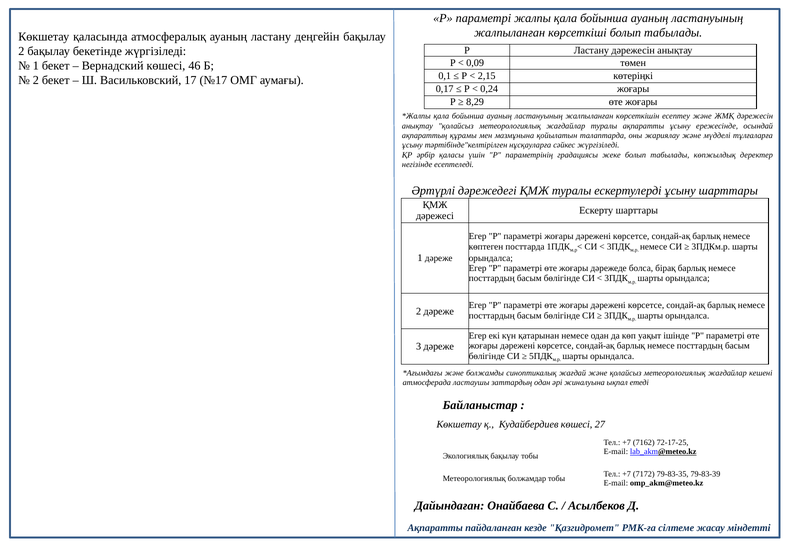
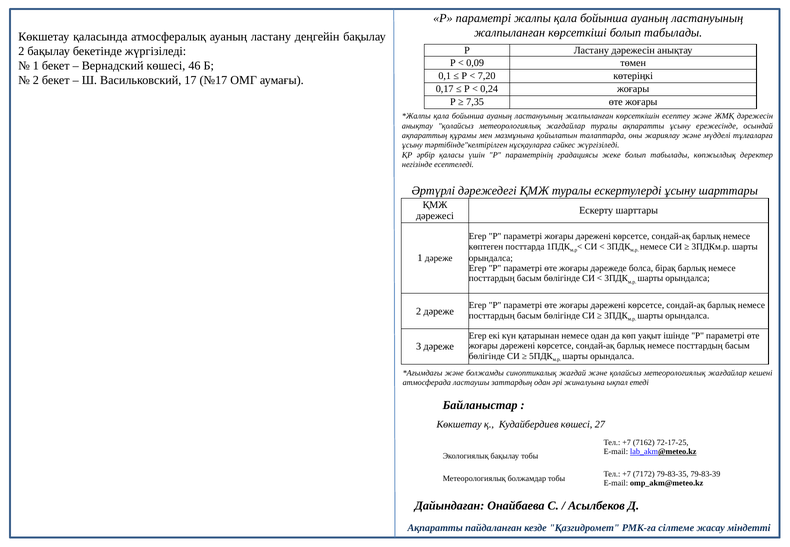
2,15: 2,15 -> 7,20 (487, 76)
8,29: 8,29 -> 7,35 (475, 102)
